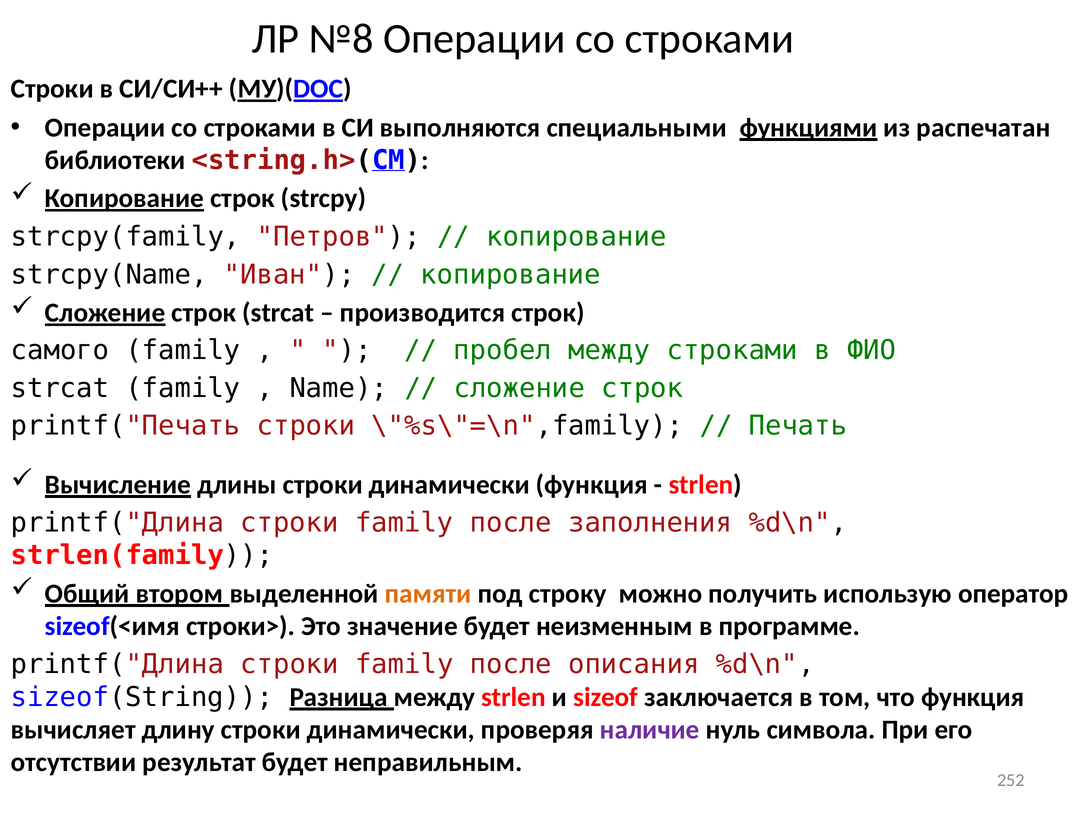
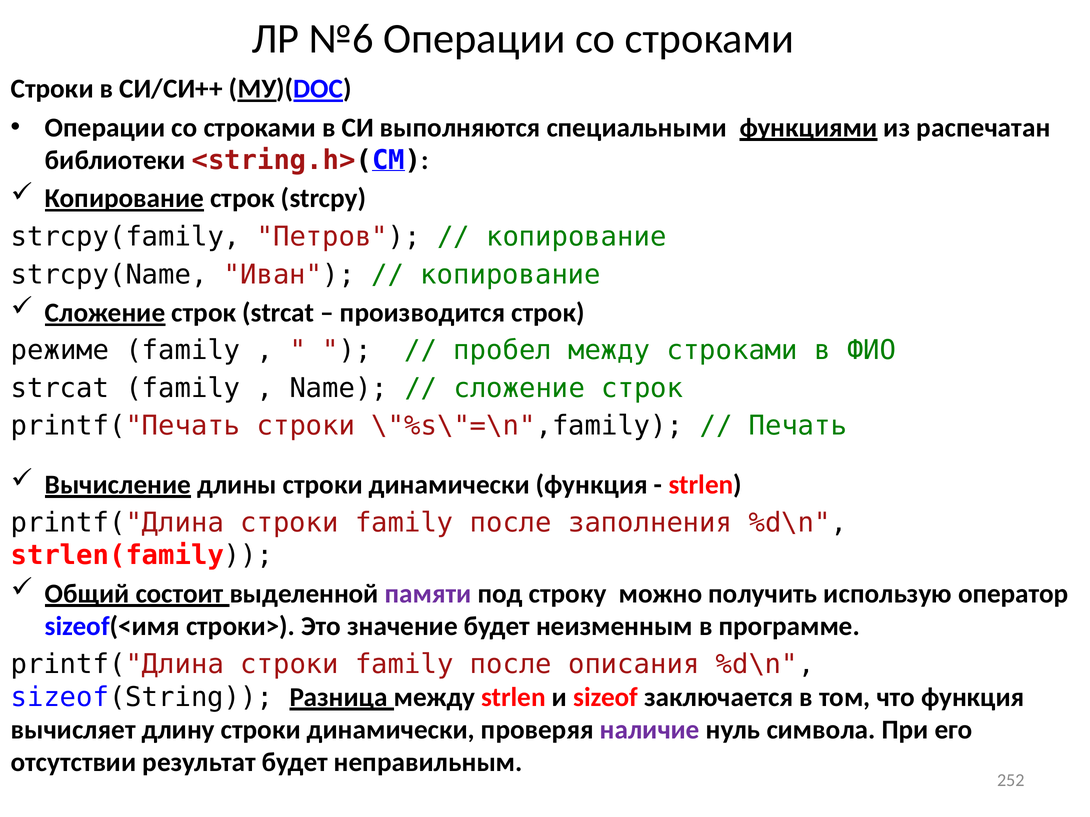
№8: №8 -> №6 (341, 39)
самого: самого -> режиме (60, 351)
втором: втором -> состоит (179, 594)
памяти colour: orange -> purple (428, 594)
